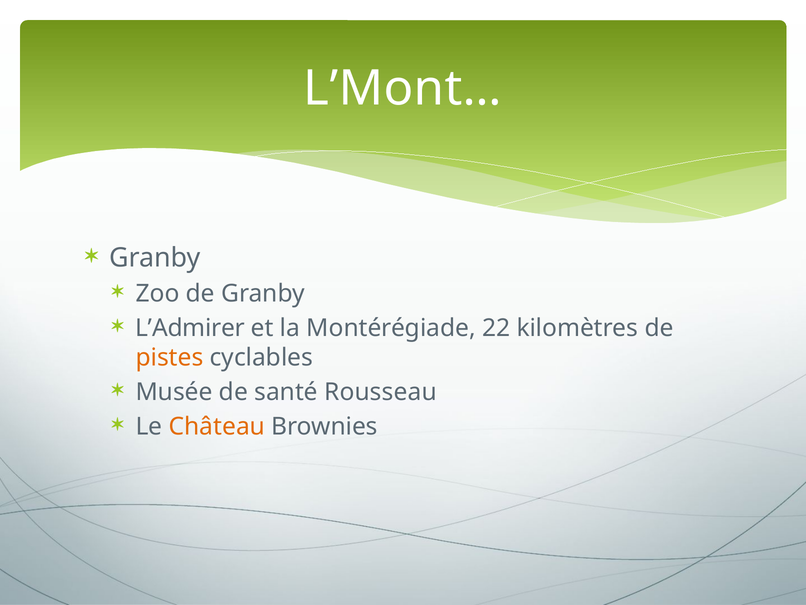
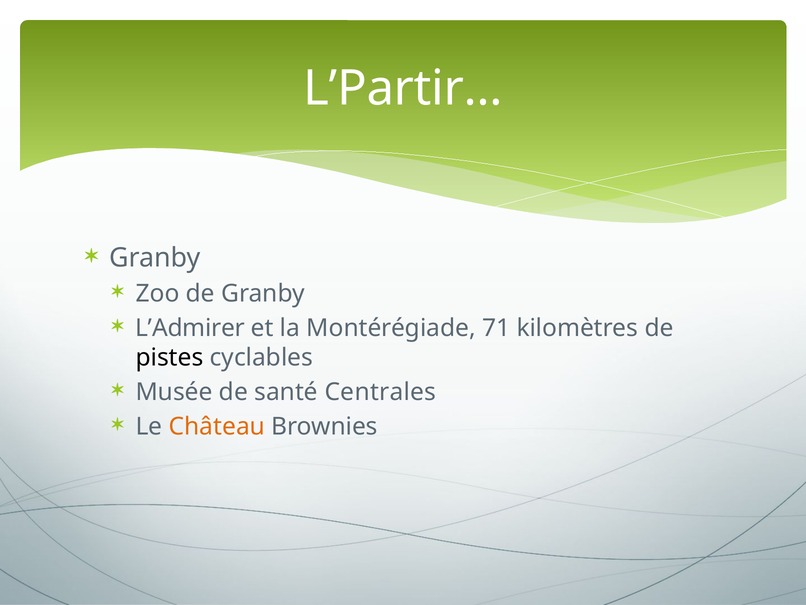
L’Mont…: L’Mont… -> L’Partir… (403, 88)
22: 22 -> 71 (496, 328)
pistes colour: orange -> black (170, 358)
Rousseau: Rousseau -> Centrales (380, 392)
